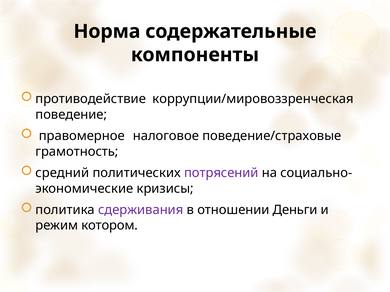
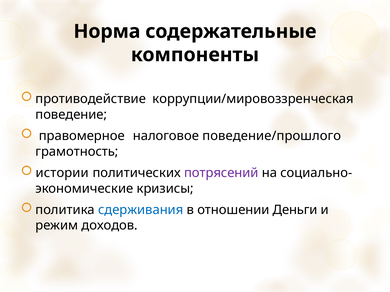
поведение/страховые: поведение/страховые -> поведение/прошлого (272, 136)
средний: средний -> истории (62, 173)
сдерживания colour: purple -> blue (141, 210)
котором: котором -> доходов (110, 226)
